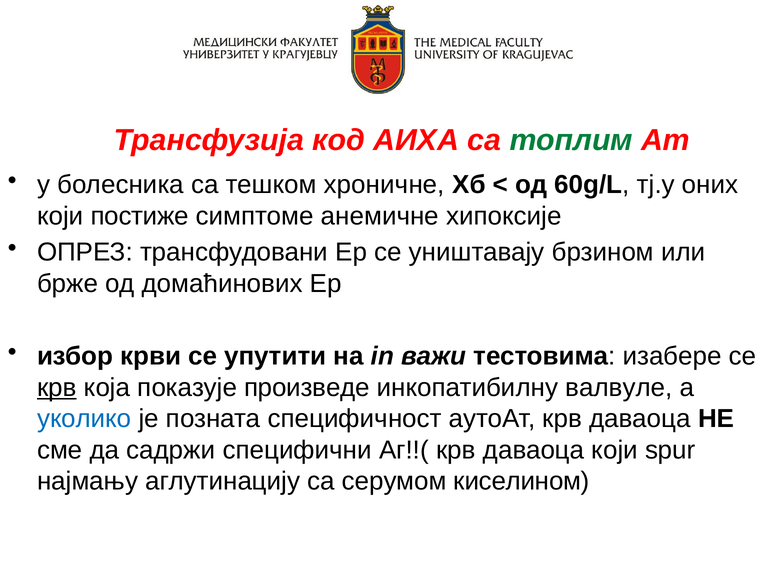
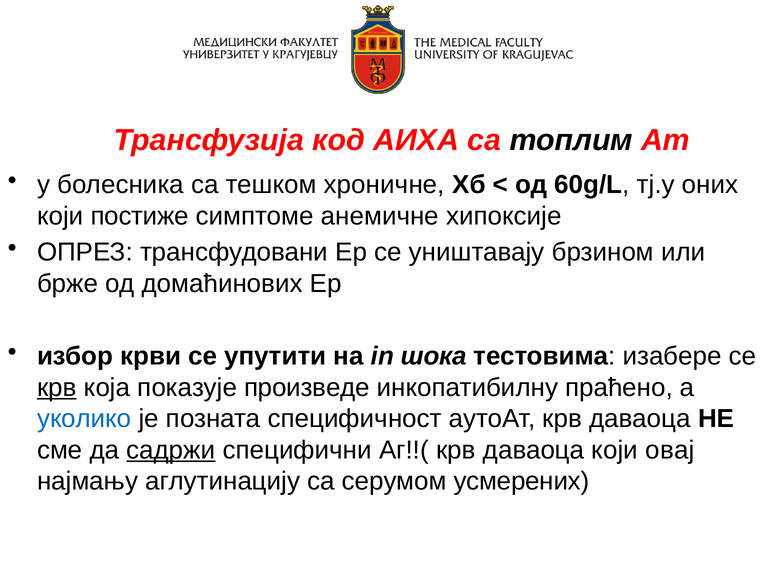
топлим colour: green -> black (571, 140)
важи: важи -> шока (434, 356)
валвуле: валвуле -> праћено (619, 388)
садржи underline: none -> present (171, 450)
spur: spur -> овај (670, 450)
киселином: киселином -> усмерених (522, 481)
